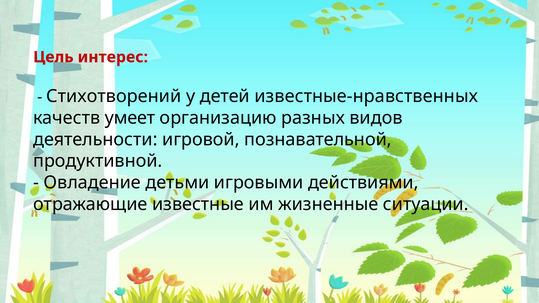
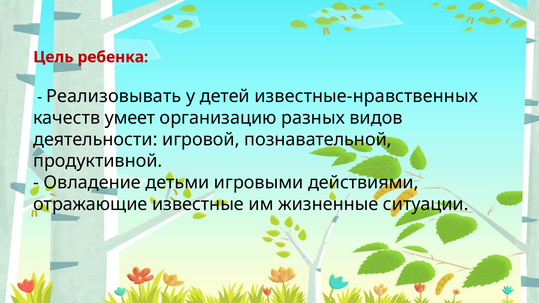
интерес: интерес -> ребенка (113, 57)
Стихотворений: Стихотворений -> Реализовывать (114, 96)
